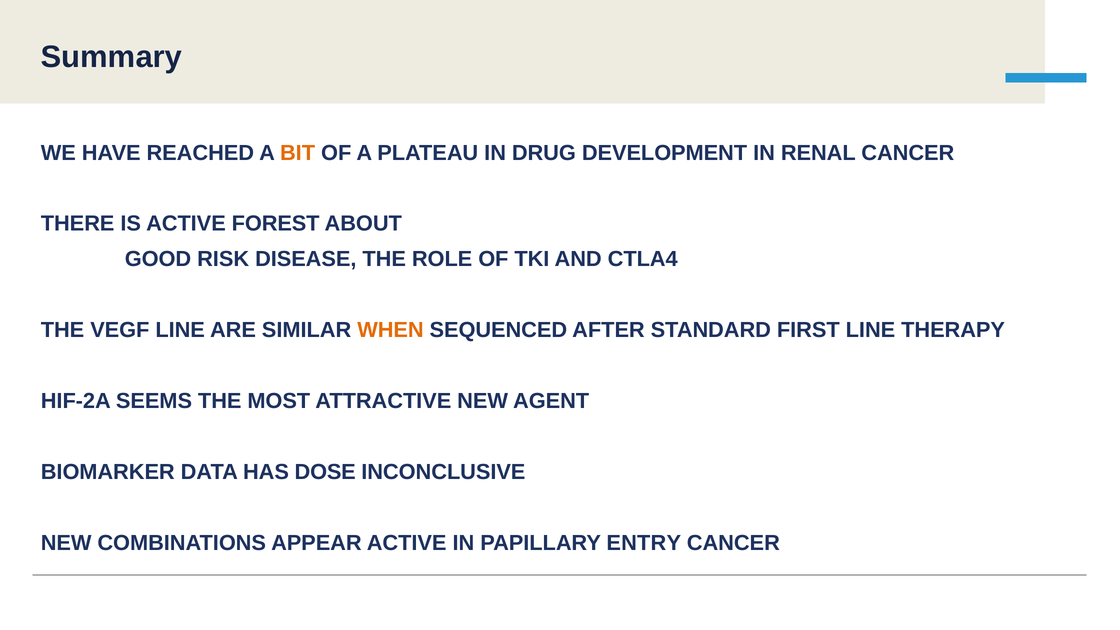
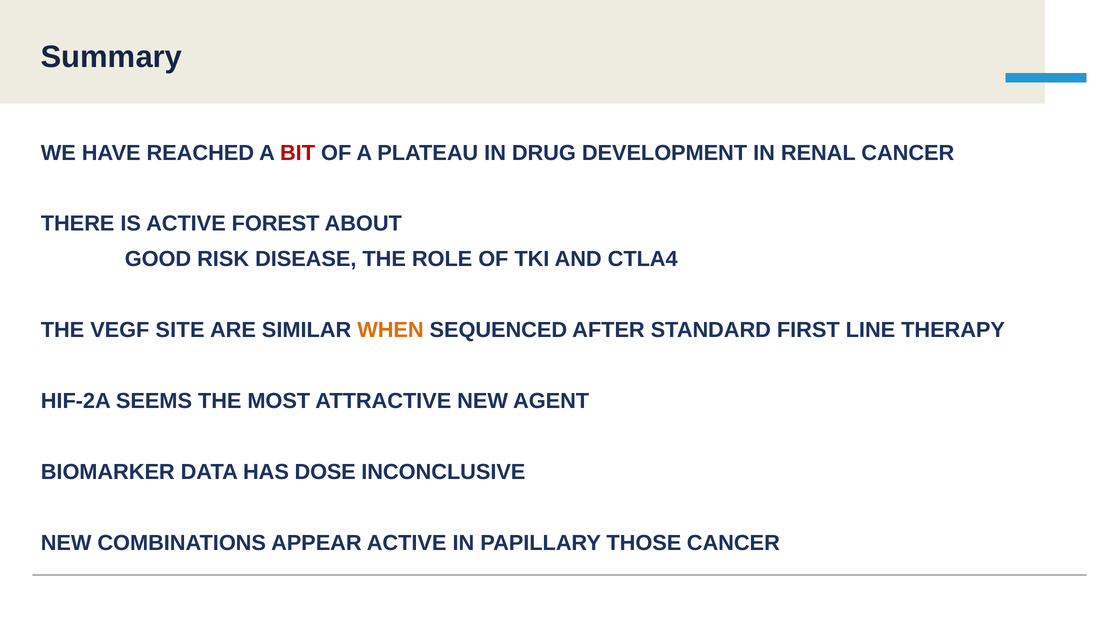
BIT colour: orange -> red (298, 153)
VEGF LINE: LINE -> SITE (180, 330)
ENTRY: ENTRY -> THOSE (644, 543)
